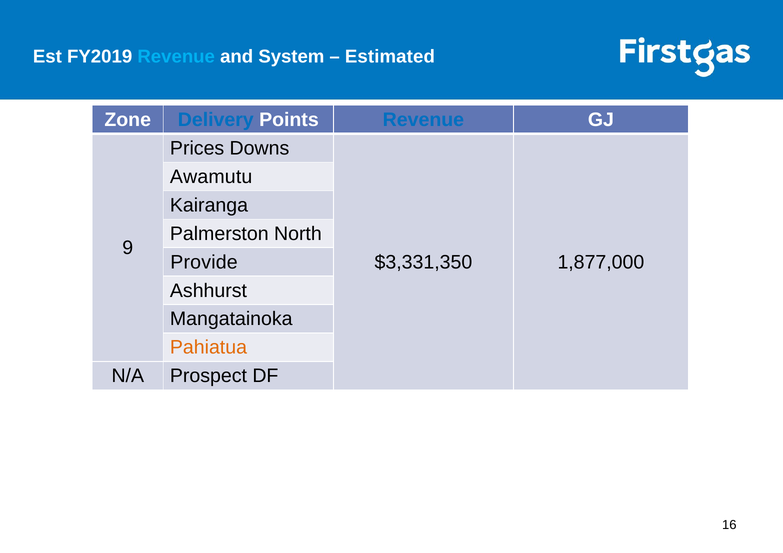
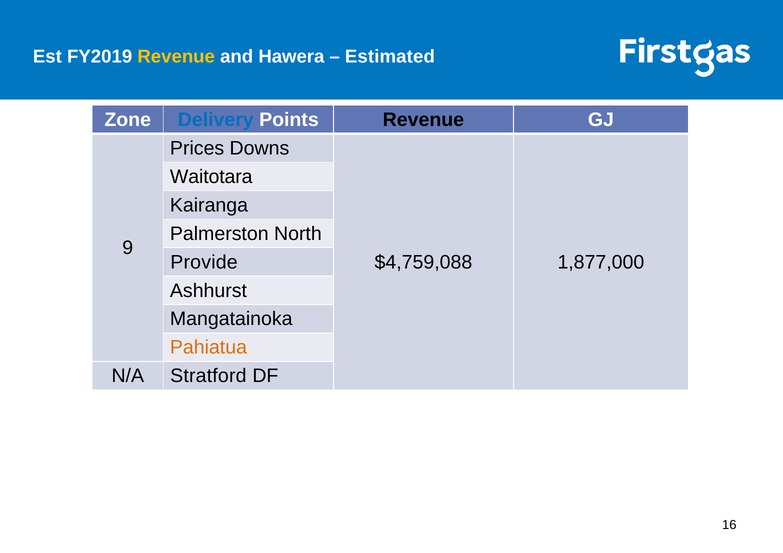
Revenue colour: light blue -> yellow (176, 57)
System: System -> Hawera (291, 57)
Revenue colour: blue -> black (423, 120)
Awamutu: Awamutu -> Waitotara (211, 177)
$3,331,350: $3,331,350 -> $4,759,088 (423, 262)
Prospect: Prospect -> Stratford (208, 376)
